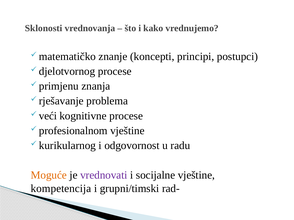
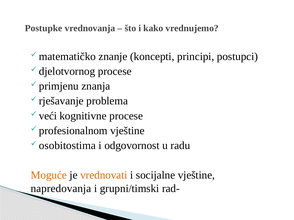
Sklonosti: Sklonosti -> Postupke (44, 28)
kurikularnog: kurikularnog -> osobitostima (67, 146)
vrednovati colour: purple -> orange (104, 176)
kompetencija: kompetencija -> napredovanja (61, 189)
